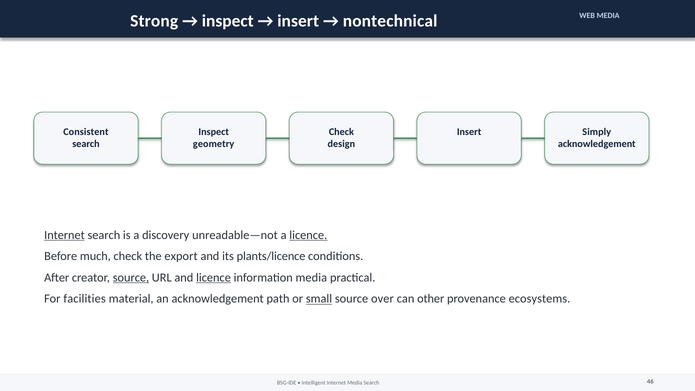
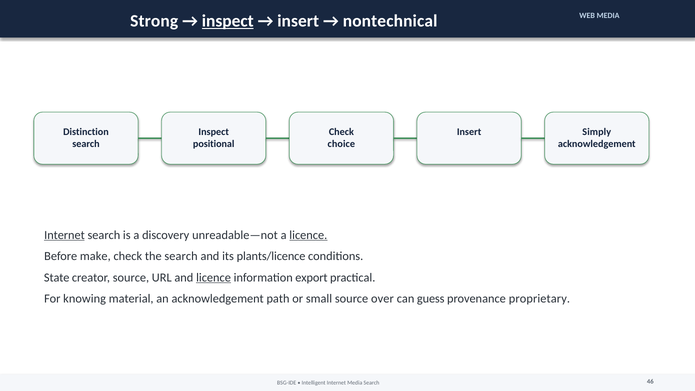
inspect underline: none -> present (228, 21)
Consistent: Consistent -> Distinction (86, 132)
geometry: geometry -> positional (214, 144)
design: design -> choice (341, 144)
much: much -> make (95, 256)
the export: export -> search (181, 256)
After: After -> State (57, 278)
source underline: present -> none (131, 278)
information media: media -> export (311, 278)
facilities: facilities -> knowing (85, 299)
small underline: present -> none (319, 299)
other: other -> guess (431, 299)
ecosystems: ecosystems -> proprietary (539, 299)
